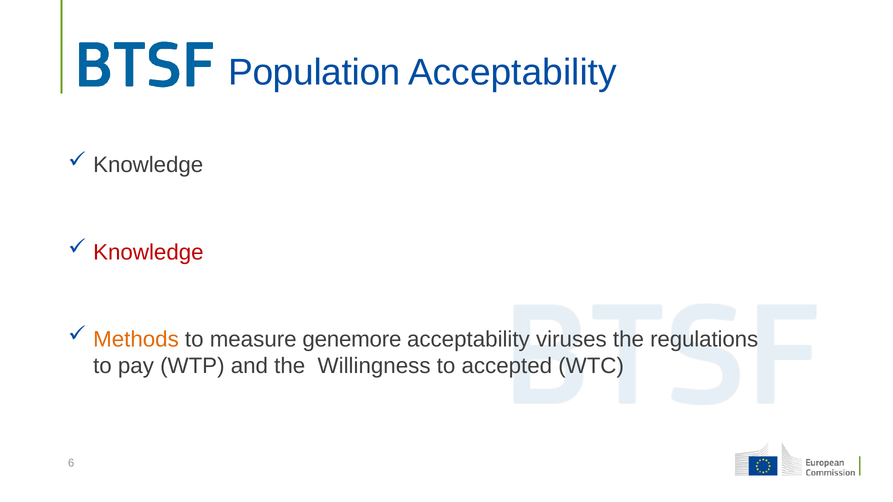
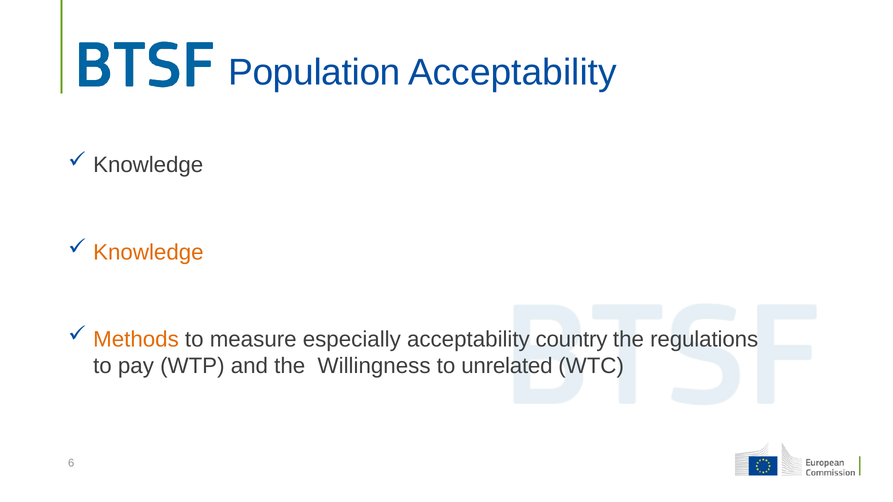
Knowledge colour: red -> orange (148, 252)
genemore: genemore -> especially (352, 339)
viruses: viruses -> country (572, 339)
accepted: accepted -> unrelated (507, 366)
